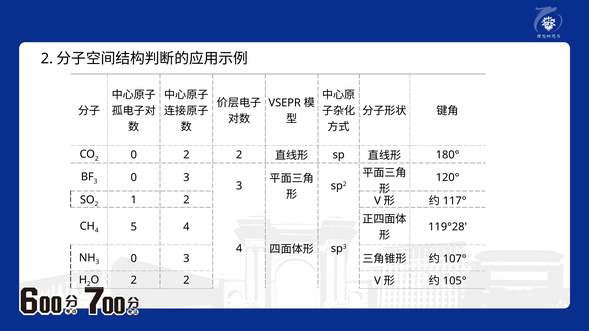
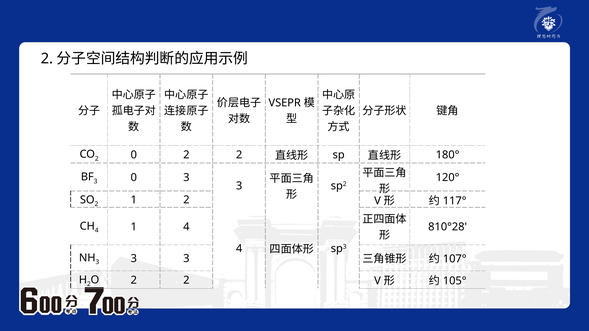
4 5: 5 -> 1 (134, 227)
119°28: 119°28 -> 810°28 (448, 227)
0: 0 -> 3 (134, 259)
